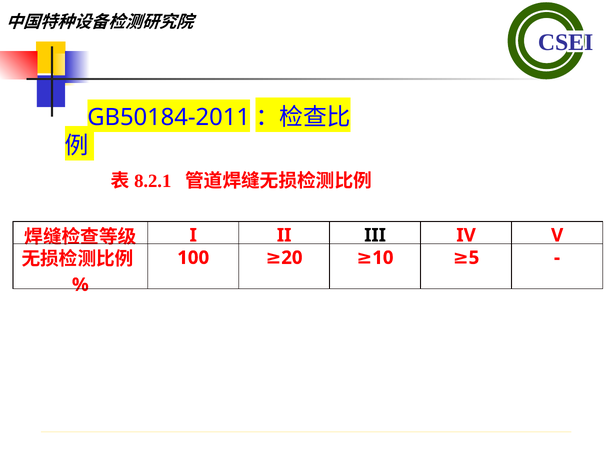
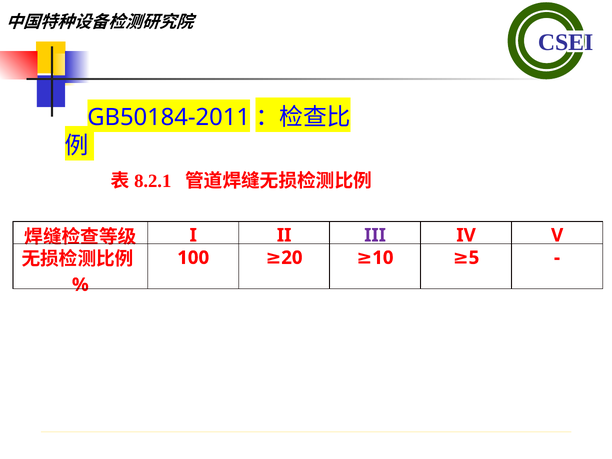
III colour: black -> purple (375, 235)
